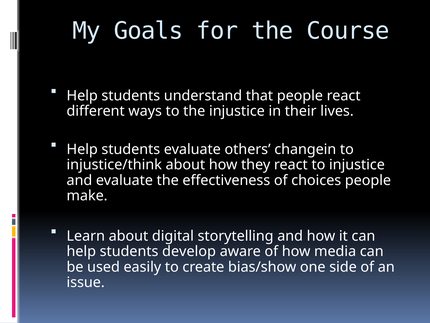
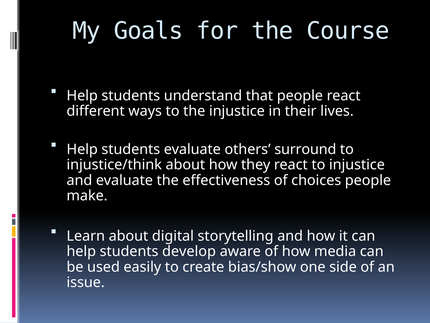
changein: changein -> surround (305, 149)
